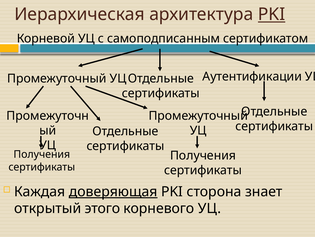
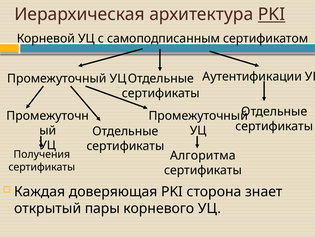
Получения: Получения -> Алгоритма (203, 155)
доверяющая underline: present -> none (113, 191)
этого: этого -> пары (102, 208)
